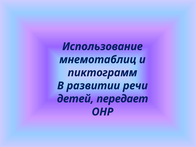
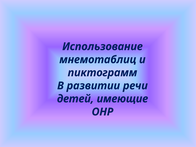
передает: передает -> имеющие (122, 99)
